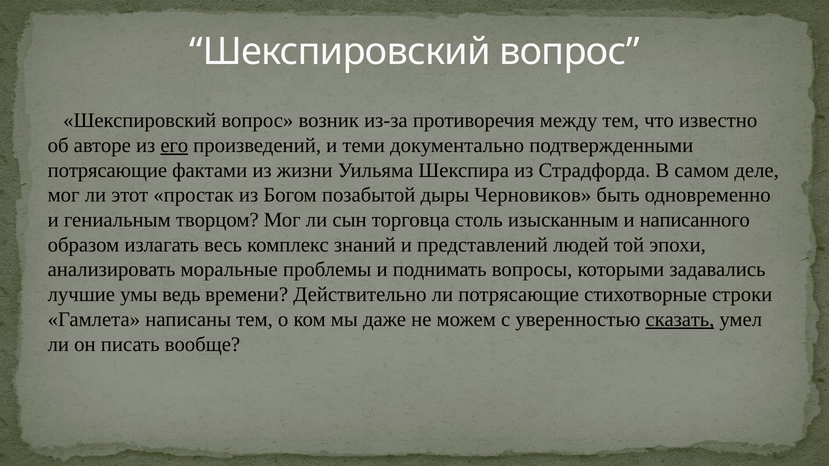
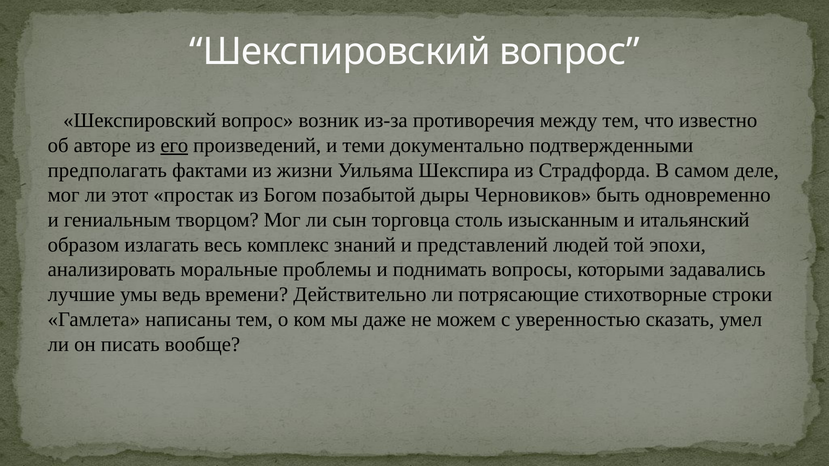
потрясающие: потрясающие -> предполагать (107, 170)
написанного: написанного -> итальянский (695, 220)
сказать underline: present -> none (680, 320)
